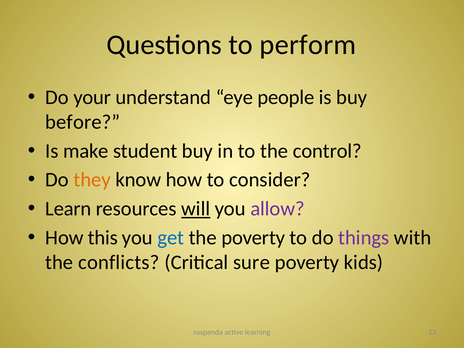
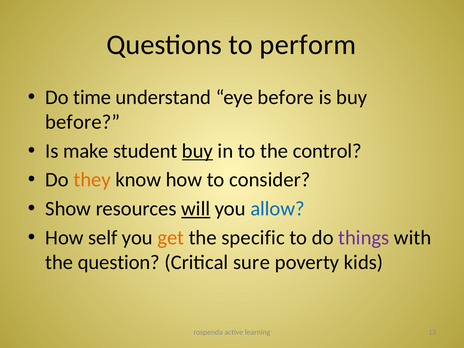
your: your -> time (92, 97)
eye people: people -> before (286, 97)
buy underline: none -> present (197, 151)
Learn: Learn -> Show (68, 209)
allow colour: purple -> blue (278, 209)
this: this -> self (103, 238)
get colour: blue -> orange (171, 238)
the poverty: poverty -> specific (253, 238)
conflicts: conflicts -> question (119, 262)
